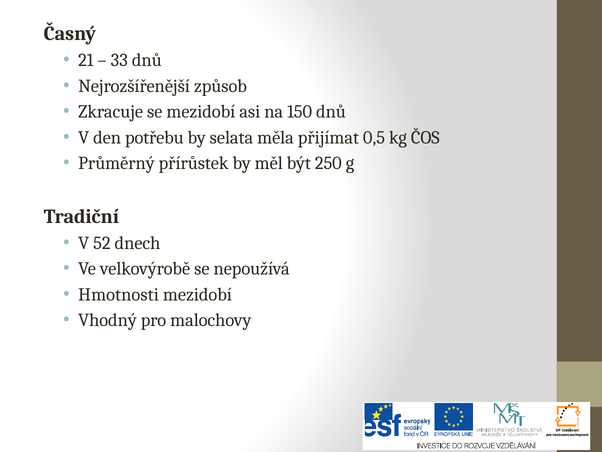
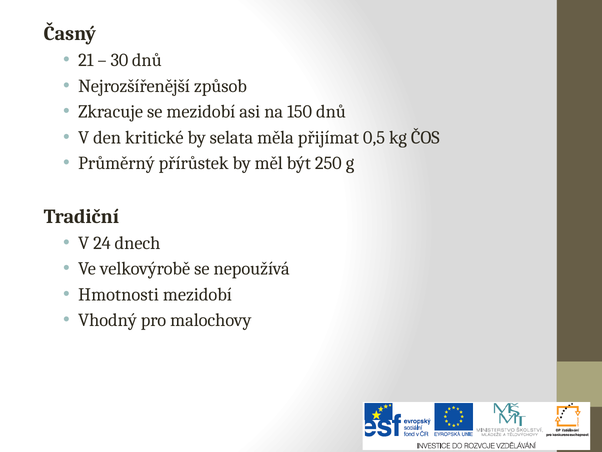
33: 33 -> 30 (119, 60)
potřebu: potřebu -> kritické (154, 137)
52: 52 -> 24 (102, 243)
